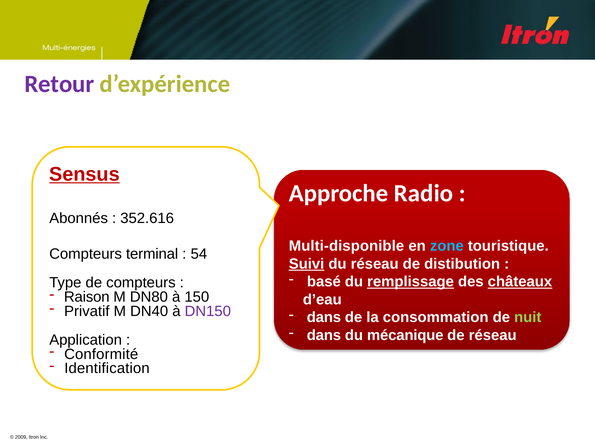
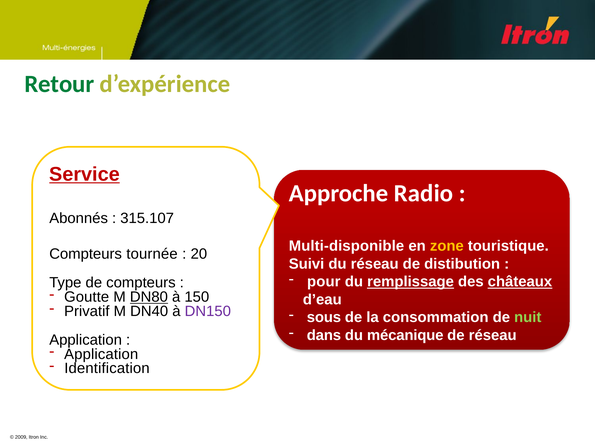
Retour colour: purple -> green (59, 84)
Sensus: Sensus -> Service (85, 174)
352.616: 352.616 -> 315.107 (147, 218)
zone colour: light blue -> yellow (447, 246)
terminal: terminal -> tournée (152, 254)
54: 54 -> 20 (199, 254)
Suivi underline: present -> none (307, 264)
basé: basé -> pour (324, 282)
Raison: Raison -> Goutte (87, 297)
DN80 underline: none -> present (149, 297)
dans: dans -> sous (324, 318)
Conformité: Conformité -> Application (101, 354)
